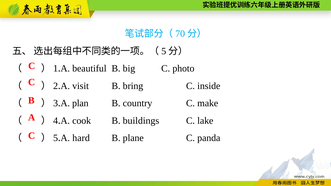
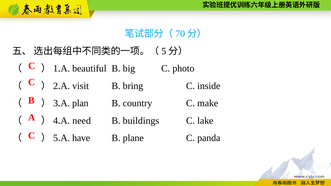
cook: cook -> need (82, 121)
hard: hard -> have (81, 138)
